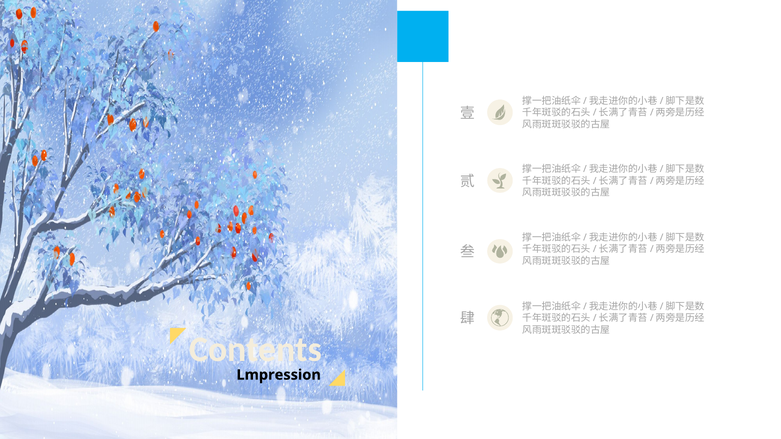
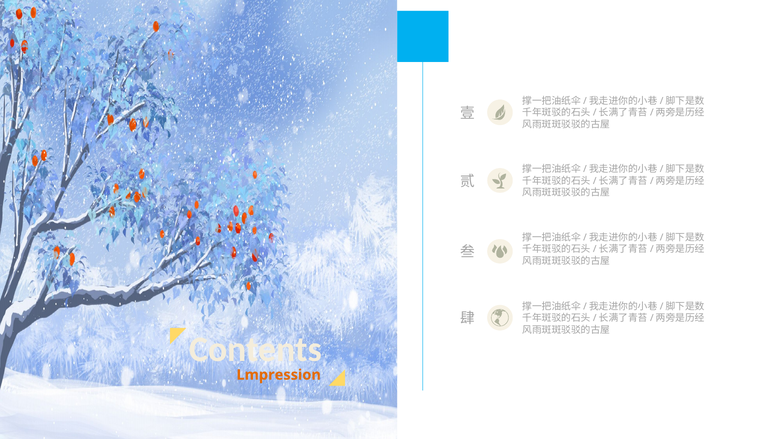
Lmpression colour: black -> orange (279, 375)
